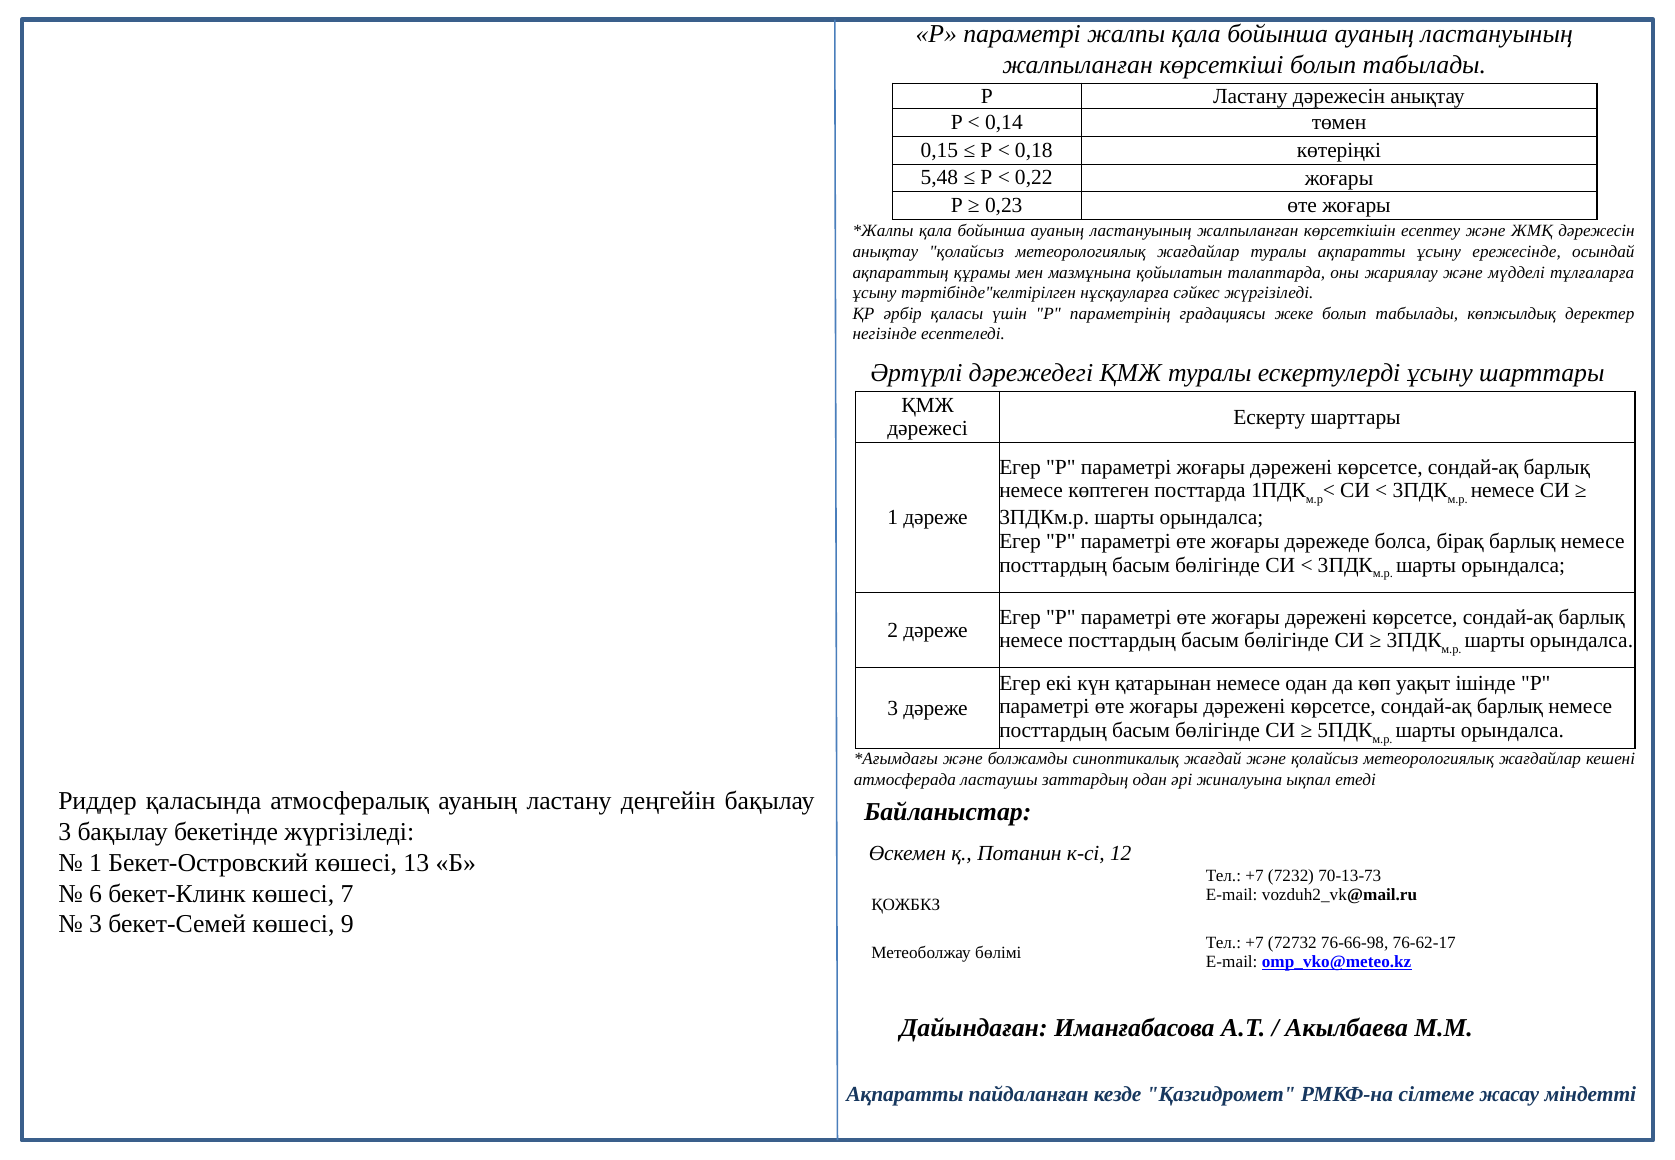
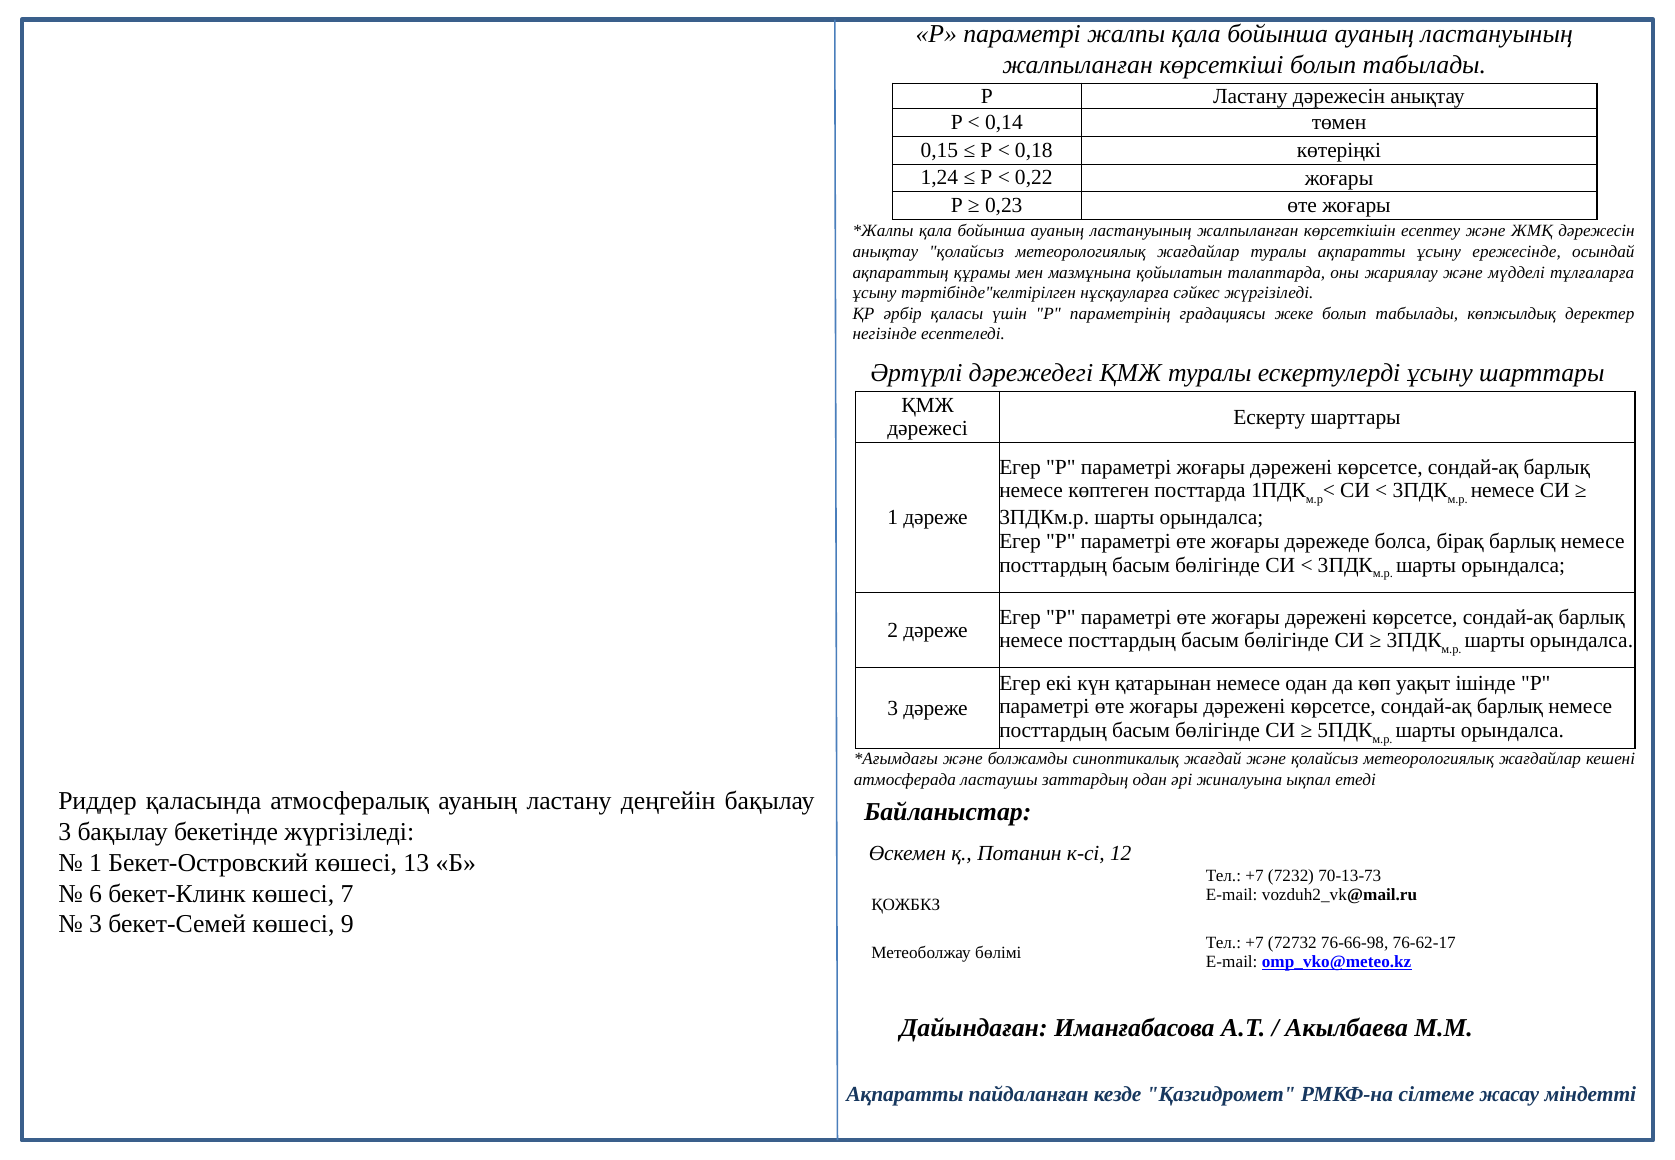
5,48: 5,48 -> 1,24 (939, 178)
